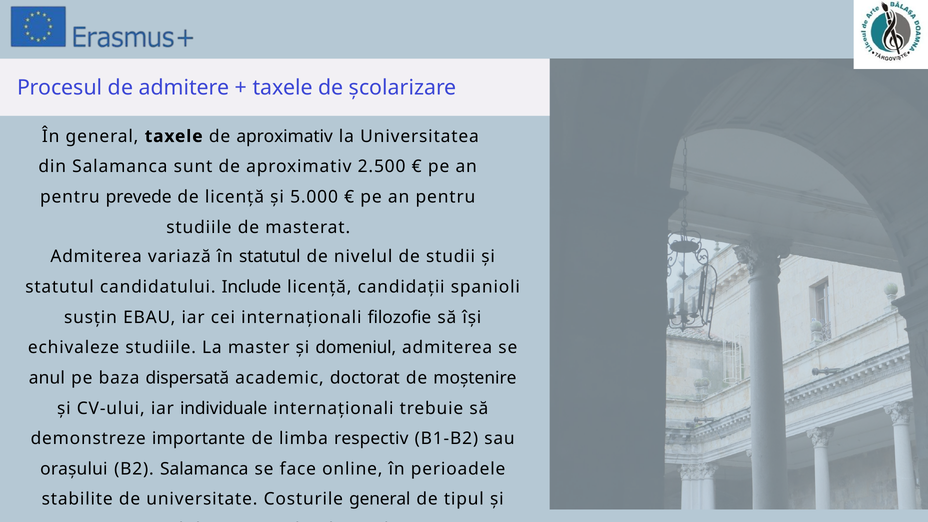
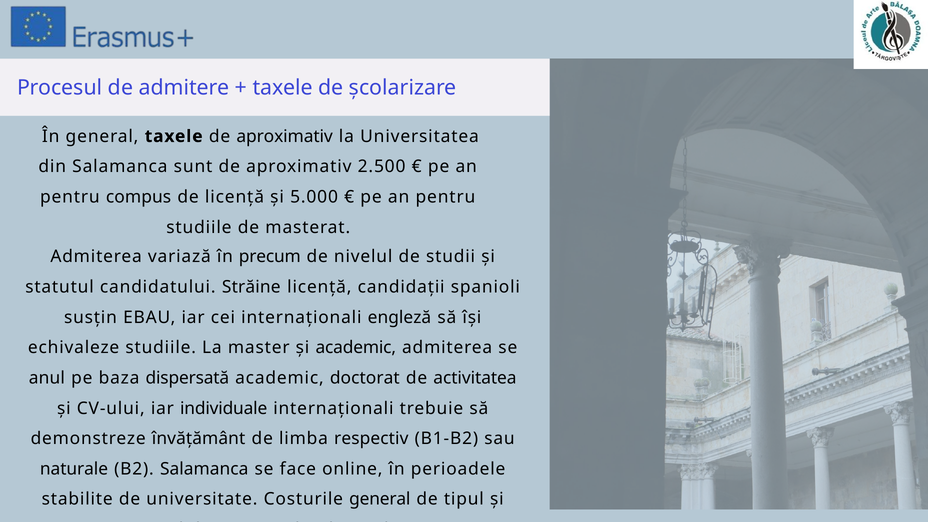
prevede: prevede -> compus (139, 197)
în statutul: statutul -> precum (270, 257)
Include: Include -> Străine (251, 287)
filozofie: filozofie -> engleză (399, 317)
și domeniul: domeniul -> academic (356, 348)
moștenire: moștenire -> activitatea (475, 378)
importante: importante -> învățământ (199, 439)
orașului: orașului -> naturale (74, 469)
